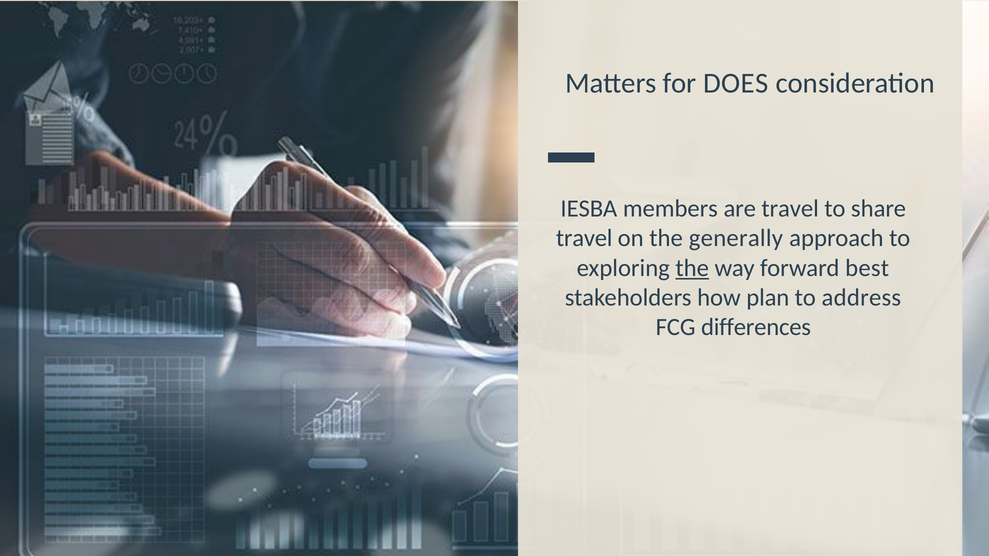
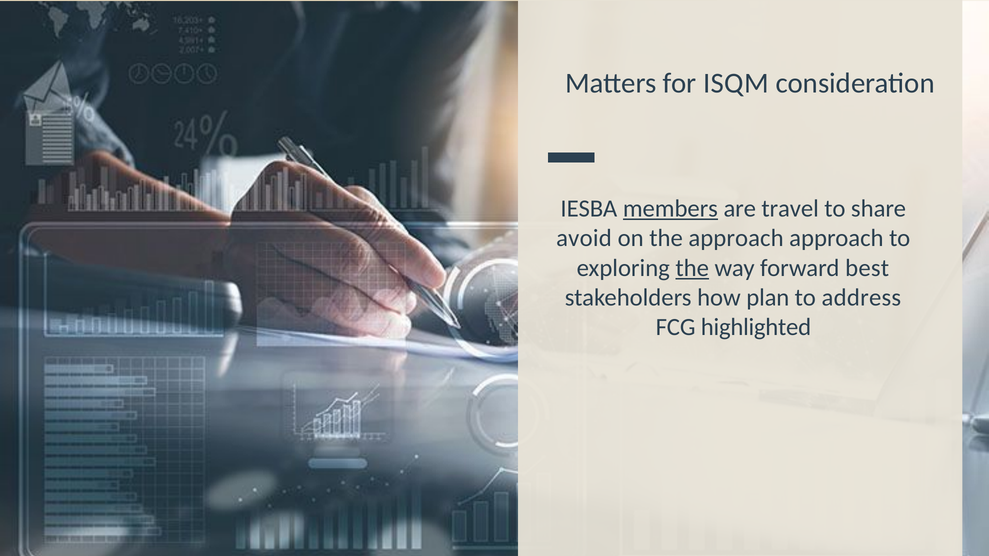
DOES: DOES -> ISQM (736, 83)
members underline: none -> present (670, 209)
travel: travel -> avoid (584, 238)
the generally: generally -> approach (736, 238)
differences: differences -> highlighted (756, 327)
